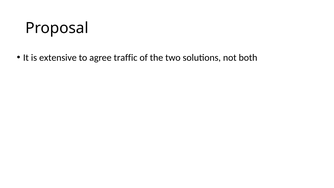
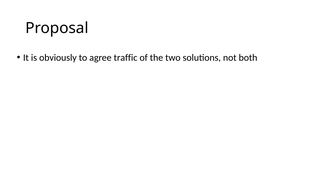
extensive: extensive -> obviously (58, 57)
